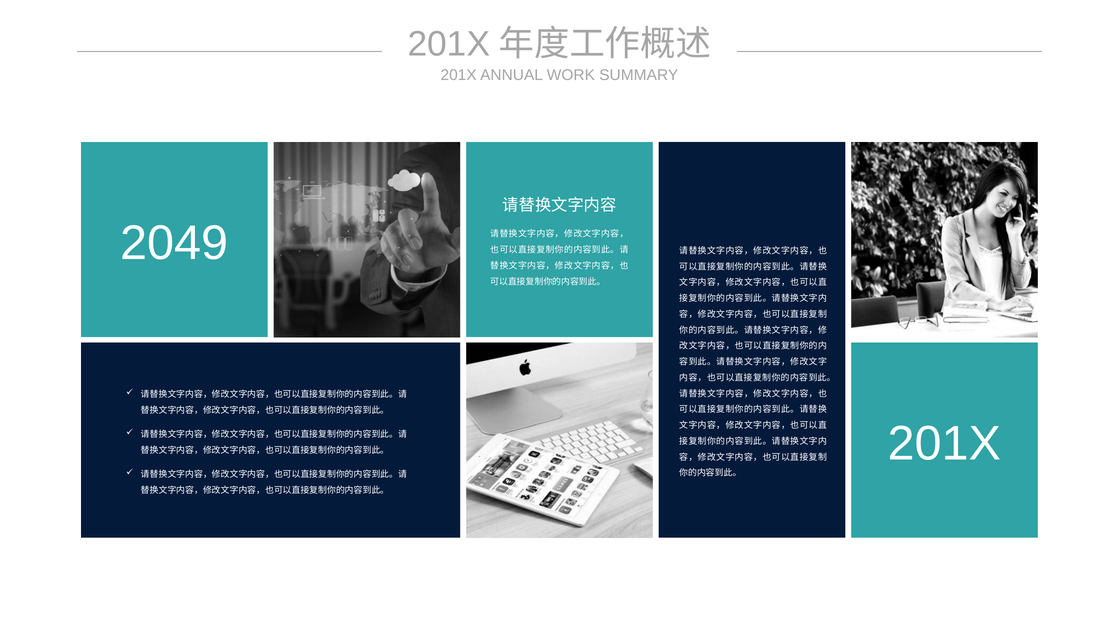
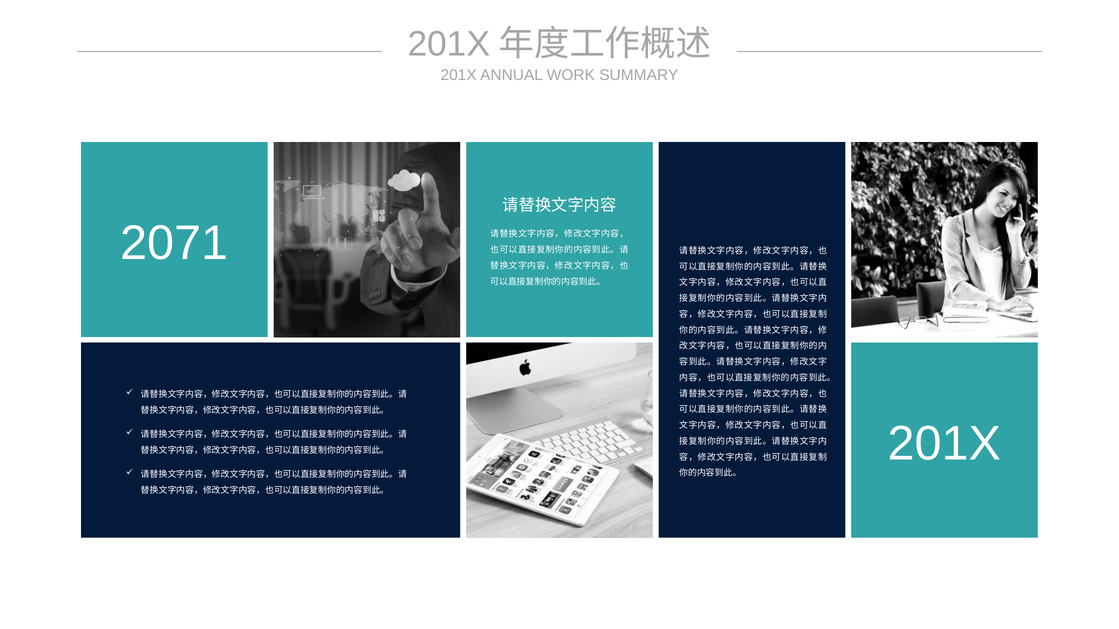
2049: 2049 -> 2071 (174, 243)
